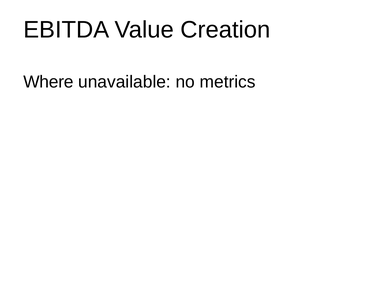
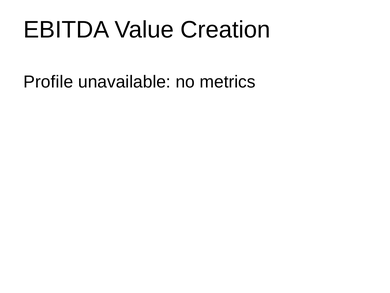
Where: Where -> Profile (48, 82)
